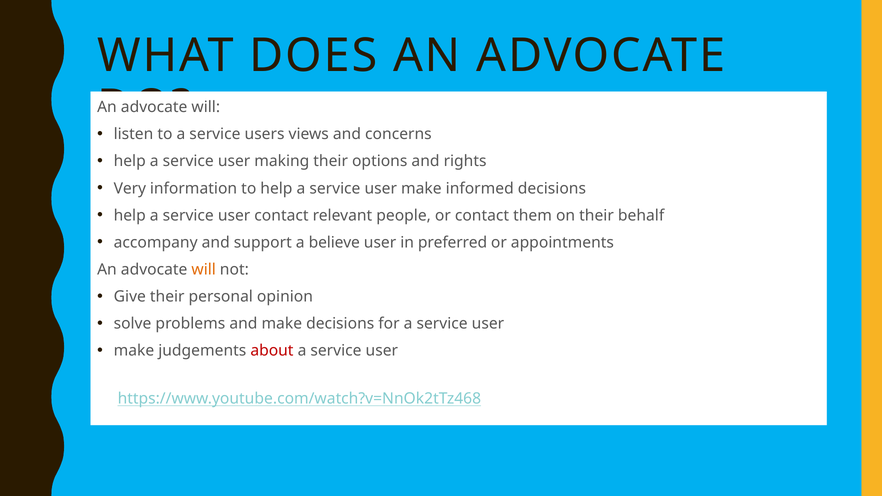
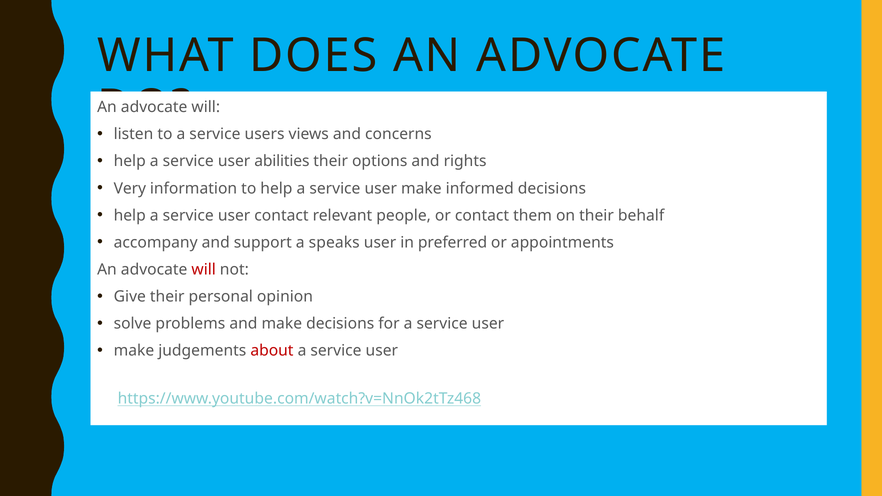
making: making -> abilities (282, 161)
believe: believe -> speaks (334, 243)
will colour: orange -> red (204, 270)
